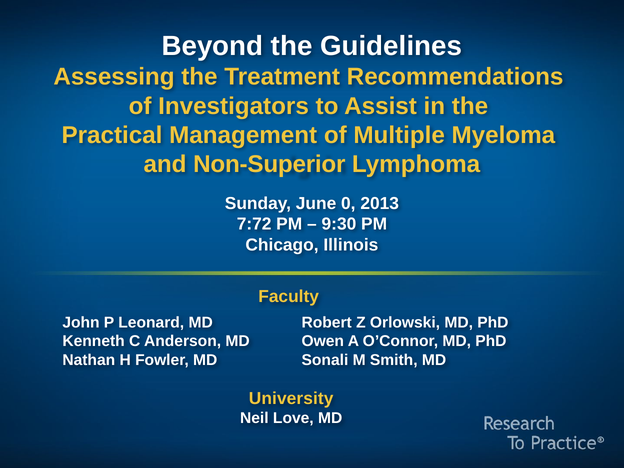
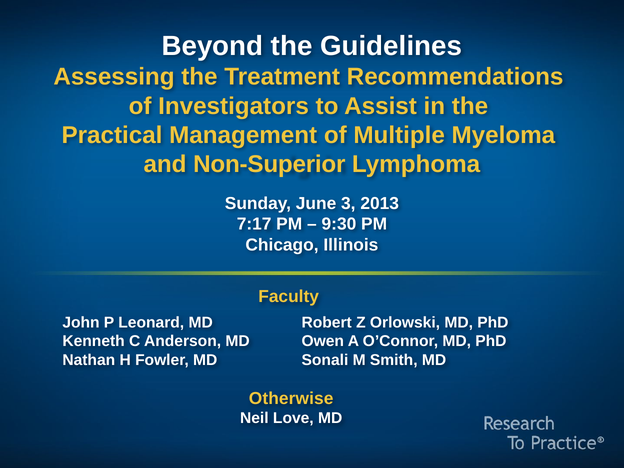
0: 0 -> 3 (348, 203)
7:72: 7:72 -> 7:17 (254, 224)
University: University -> Otherwise (291, 399)
